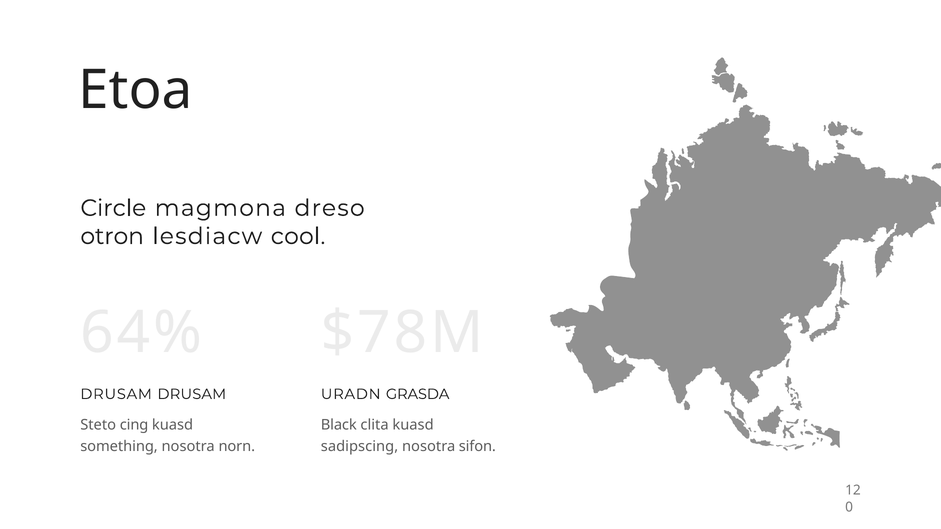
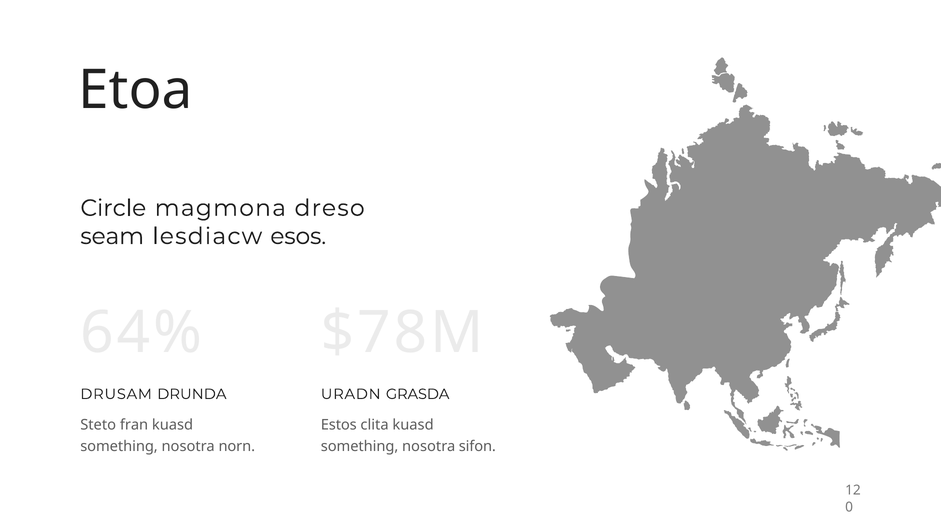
otron: otron -> seam (112, 236)
cool: cool -> esos (298, 236)
DRUSAM DRUSAM: DRUSAM -> DRUNDA (192, 394)
cing: cing -> fran (134, 425)
Black: Black -> Estos (339, 425)
sadipscing: sadipscing -> something (360, 447)
